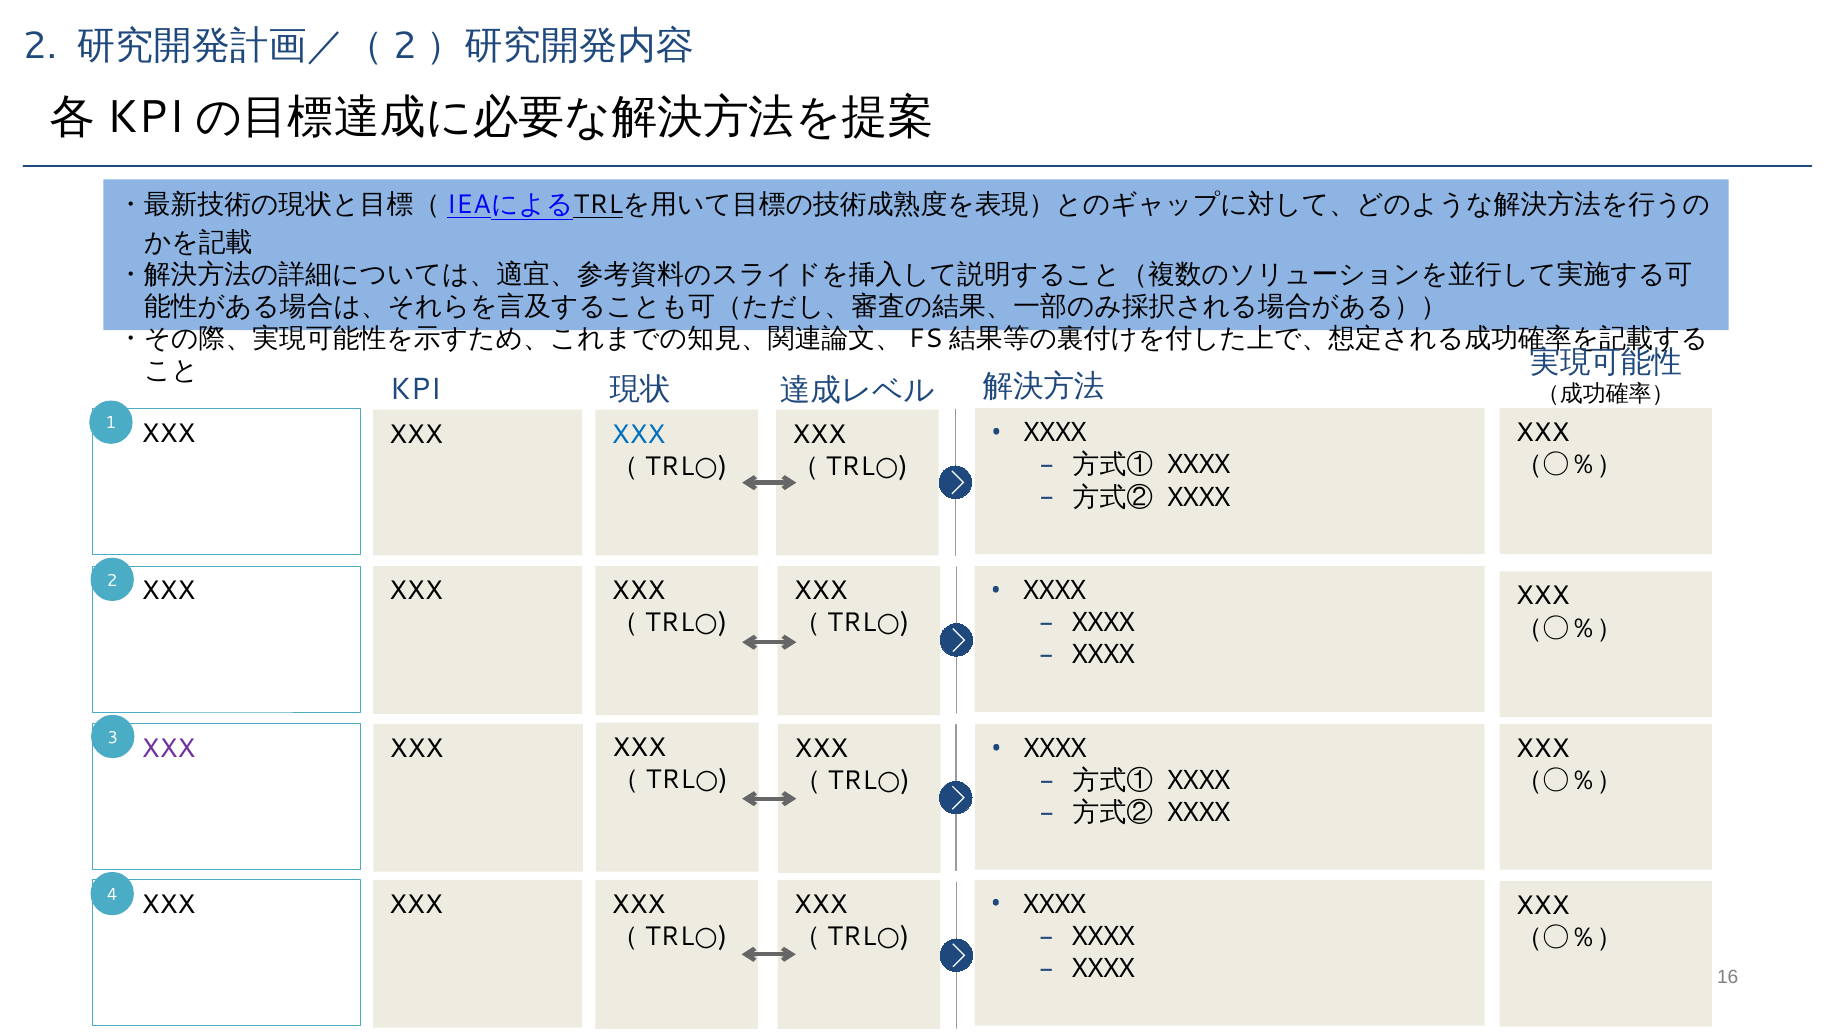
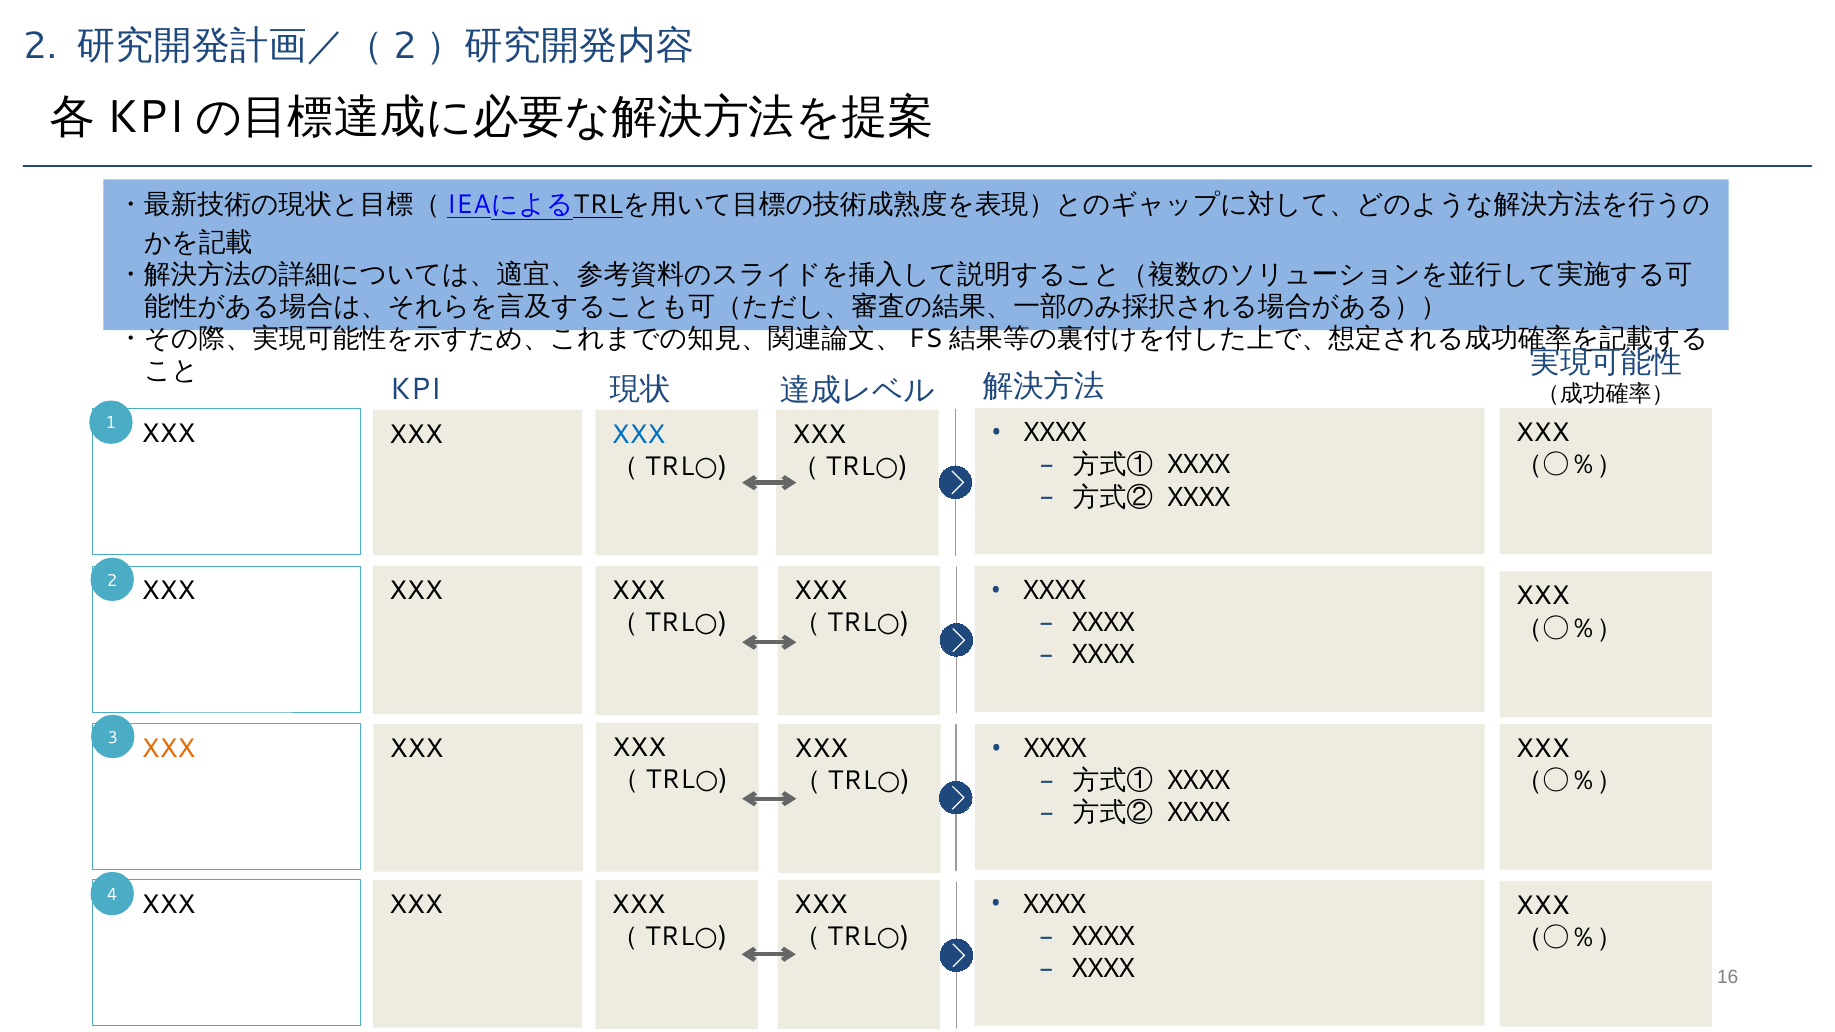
XXX colour: purple -> orange (168, 749)
